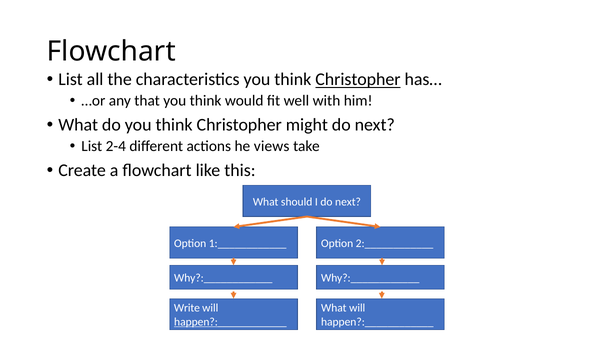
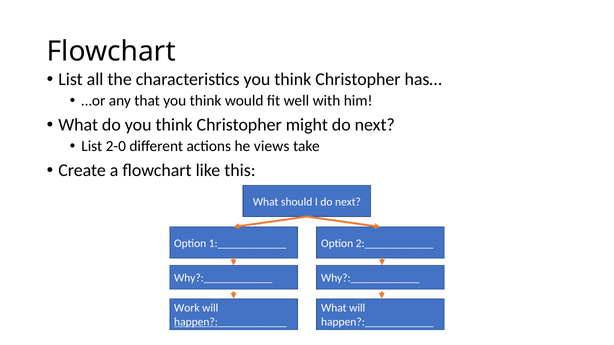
Christopher underline: present -> none (358, 80)
2-4: 2-4 -> 2-0 (116, 146)
Write: Write -> Work (187, 308)
